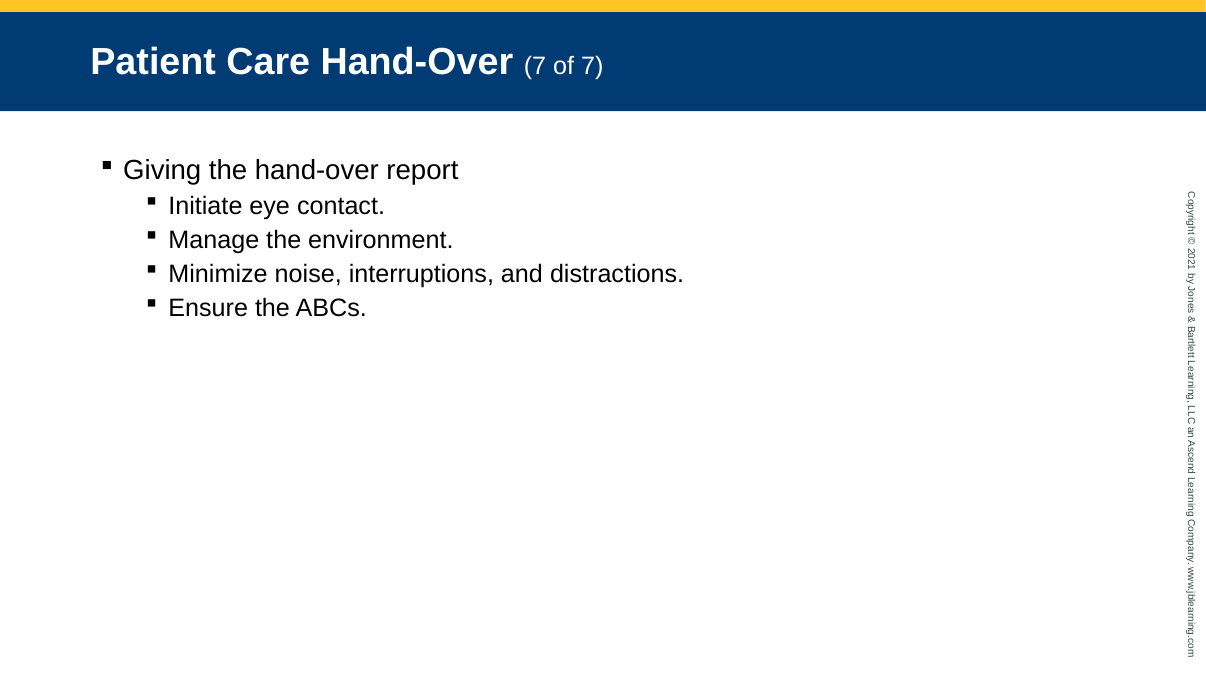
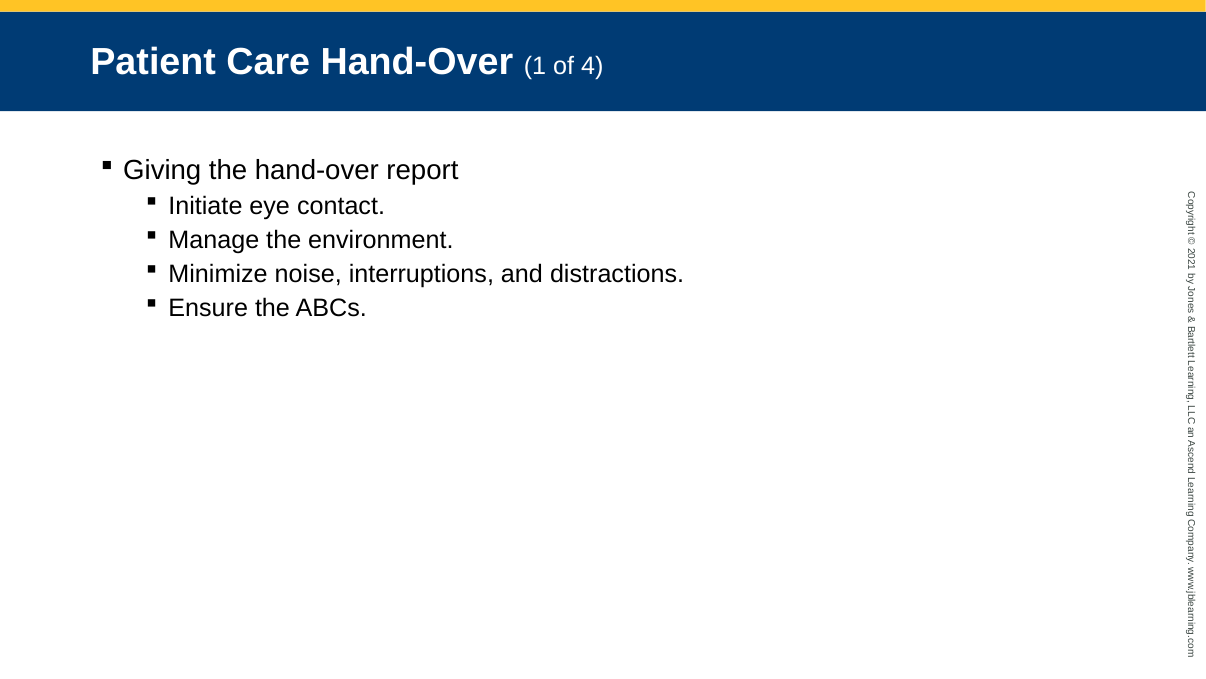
Hand-Over 7: 7 -> 1 (535, 66)
of 7: 7 -> 4 (592, 66)
